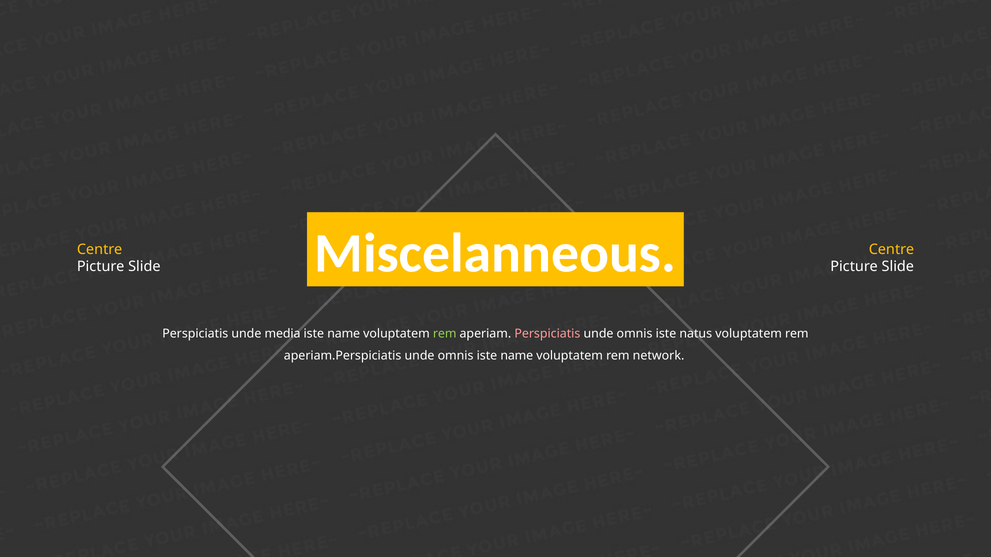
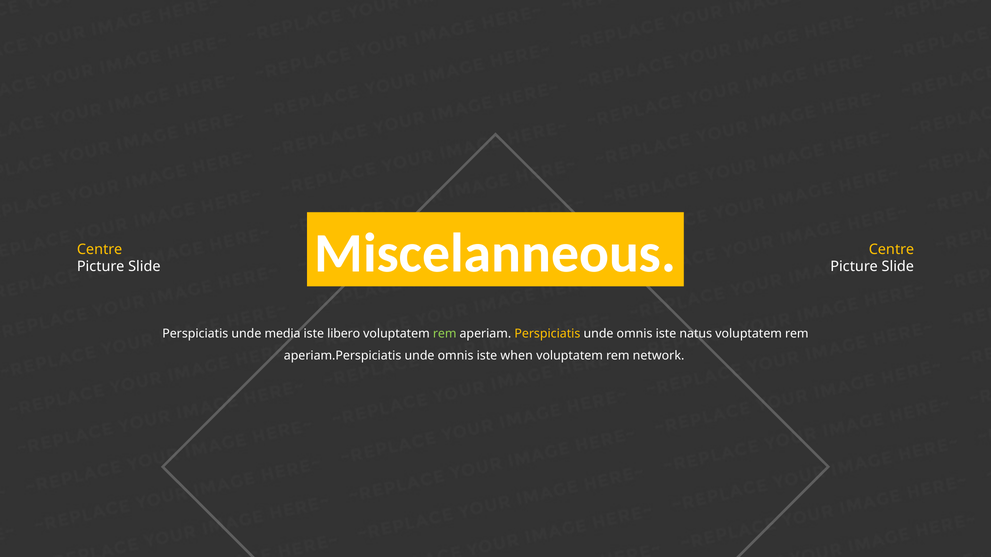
name: name -> libero (344, 334)
Perspiciatis colour: pink -> yellow (547, 334)
omnis iste name: name -> when (517, 356)
